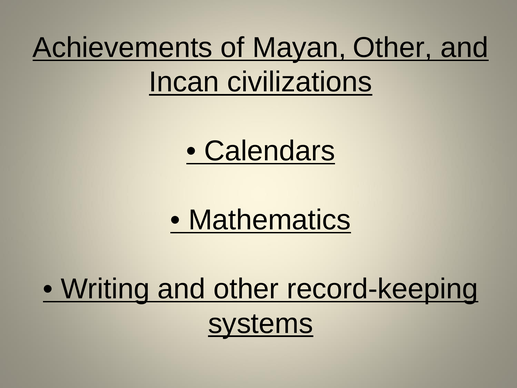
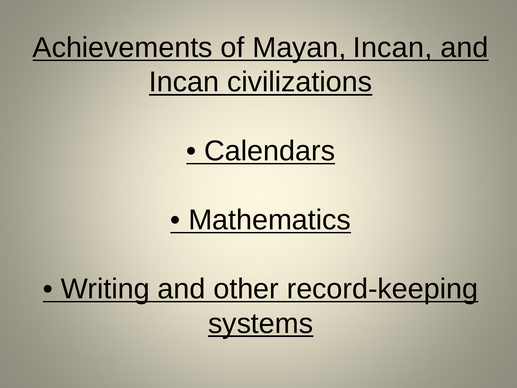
Mayan Other: Other -> Incan (393, 48)
